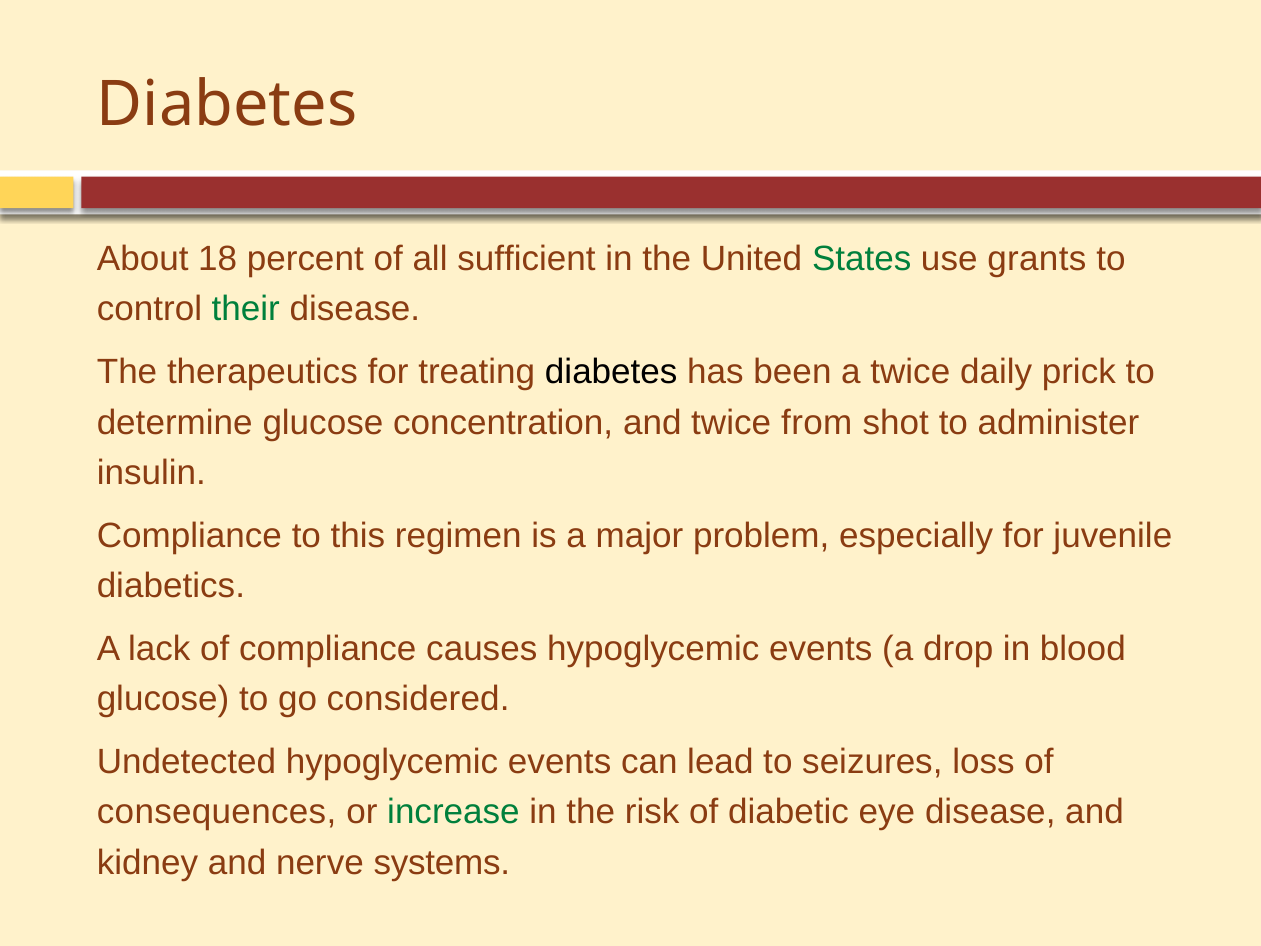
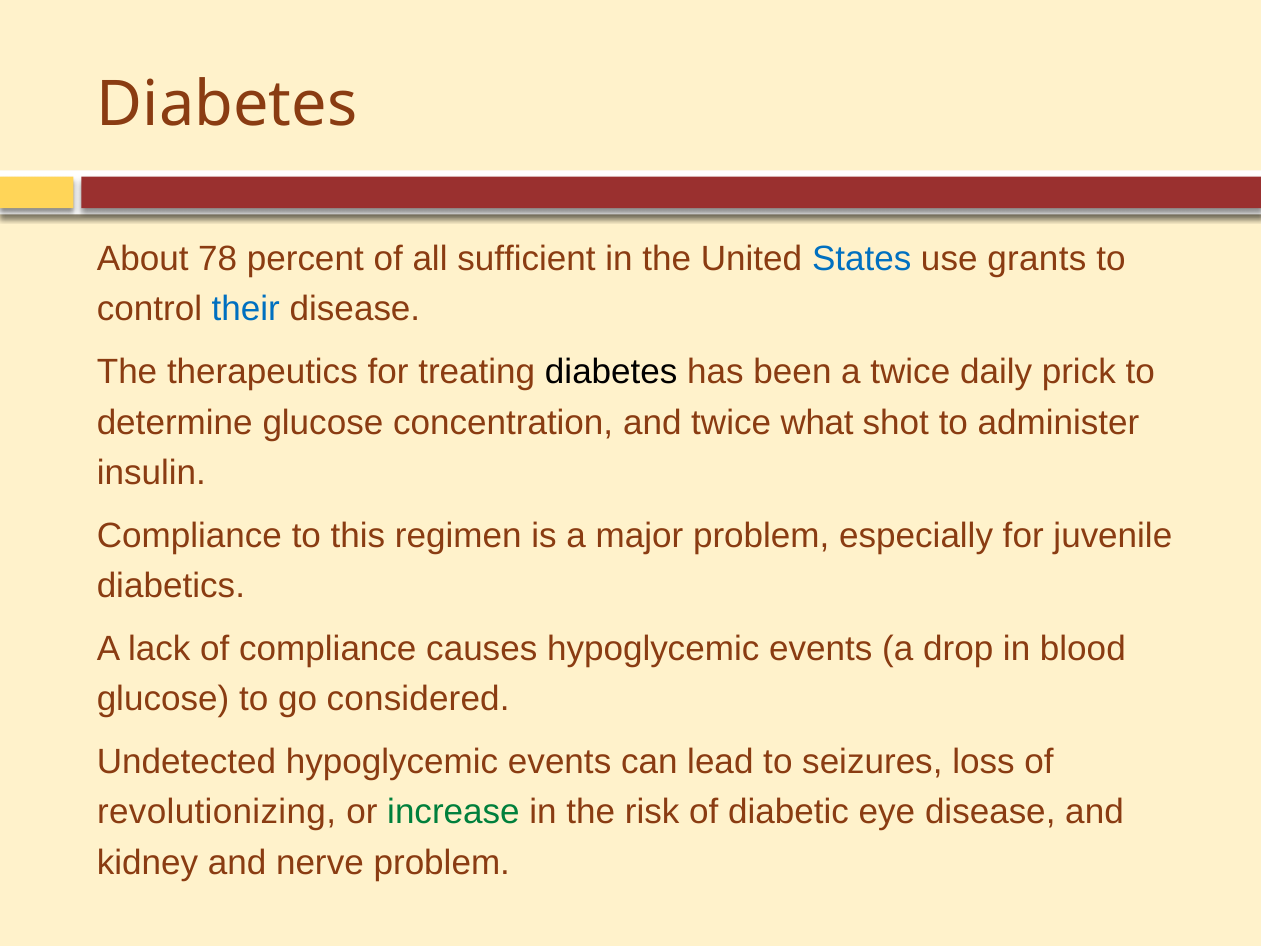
18: 18 -> 78 (218, 259)
States colour: green -> blue (862, 259)
their colour: green -> blue (246, 309)
from: from -> what (817, 422)
consequences: consequences -> revolutionizing (217, 812)
nerve systems: systems -> problem (442, 863)
